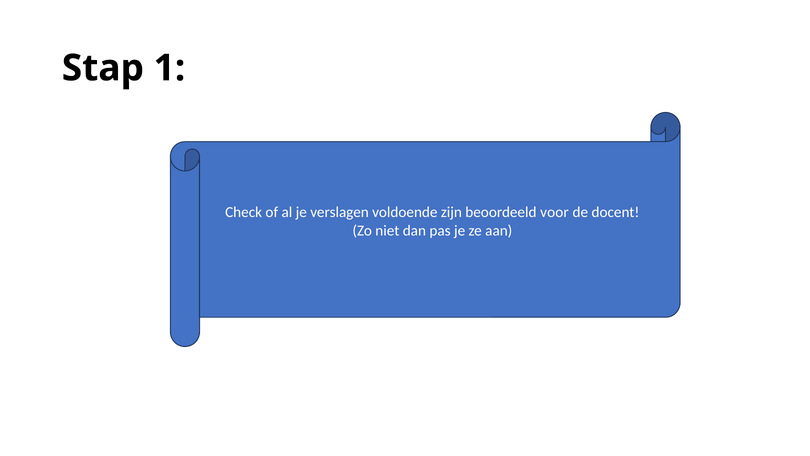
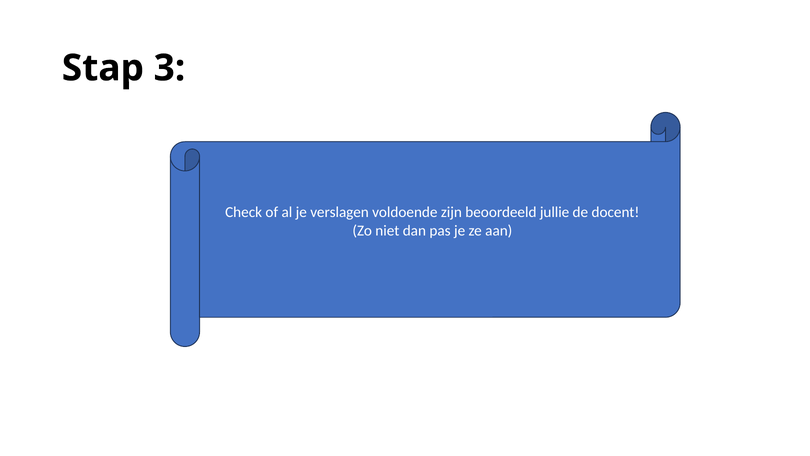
1: 1 -> 3 (169, 68)
voor: voor -> jullie (555, 212)
